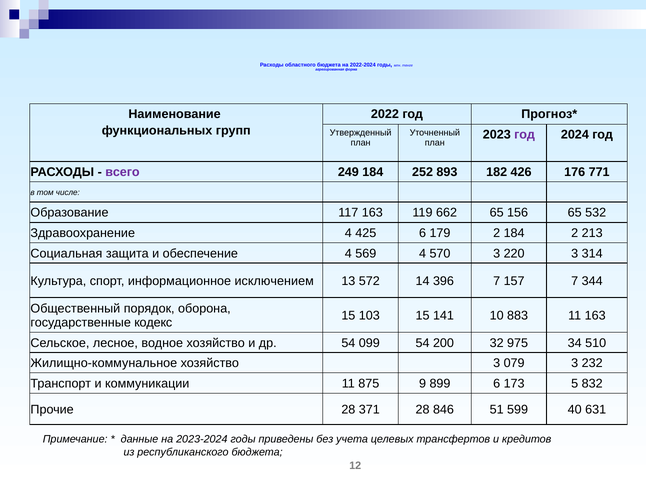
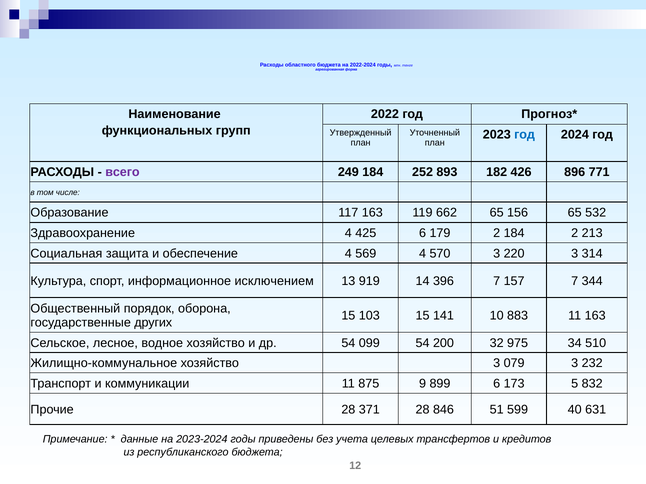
год colour: purple -> blue (525, 135)
176: 176 -> 896 (575, 172)
572: 572 -> 919 (369, 281)
кодекс: кодекс -> других (153, 323)
